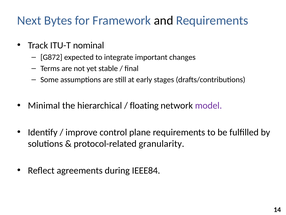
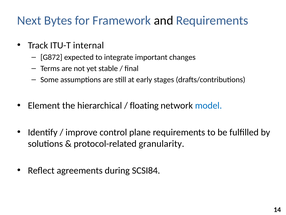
nominal: nominal -> internal (88, 45)
Minimal: Minimal -> Element (44, 105)
model colour: purple -> blue (208, 105)
IEEE84: IEEE84 -> SCSI84 (146, 170)
